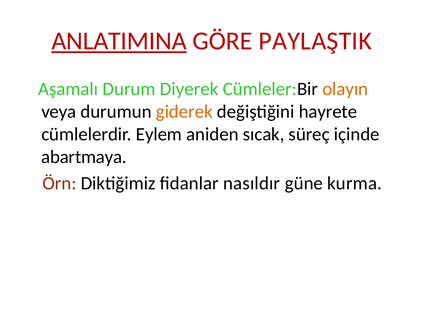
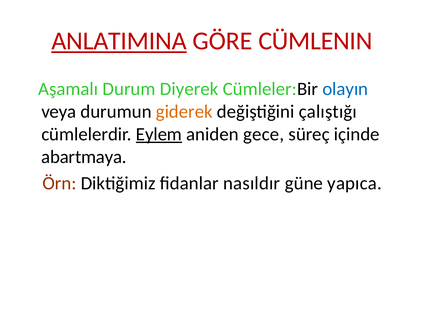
PAYLAŞTIK: PAYLAŞTIK -> CÜMLENIN (315, 41)
olayın colour: orange -> blue (345, 89)
hayrete: hayrete -> çalıştığı (328, 112)
Eylem underline: none -> present (159, 134)
sıcak: sıcak -> gece (264, 134)
kurma: kurma -> yapıca (355, 183)
